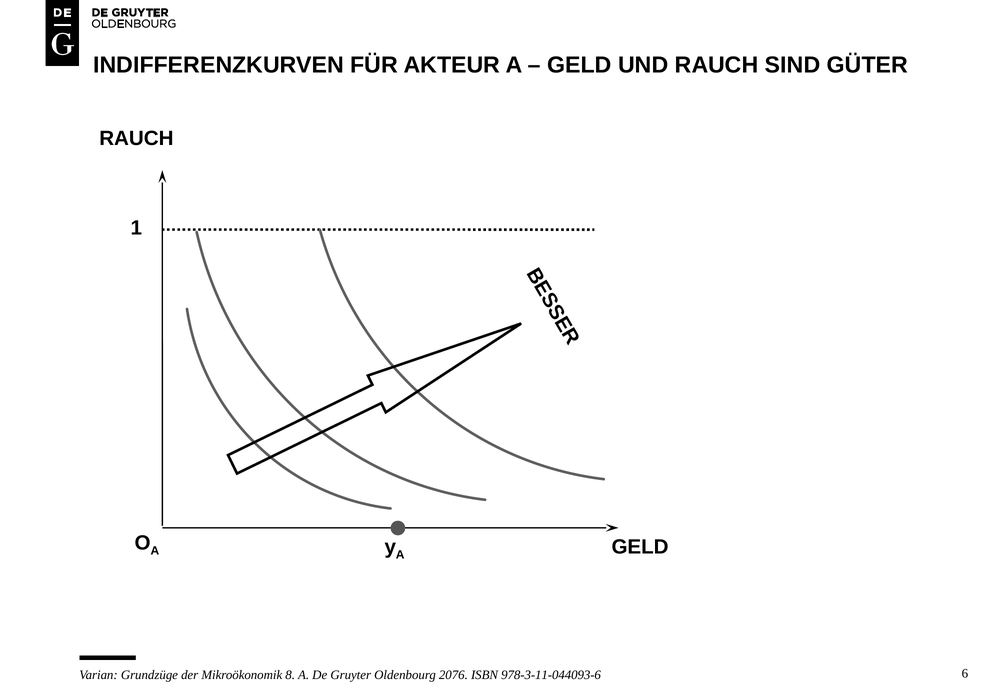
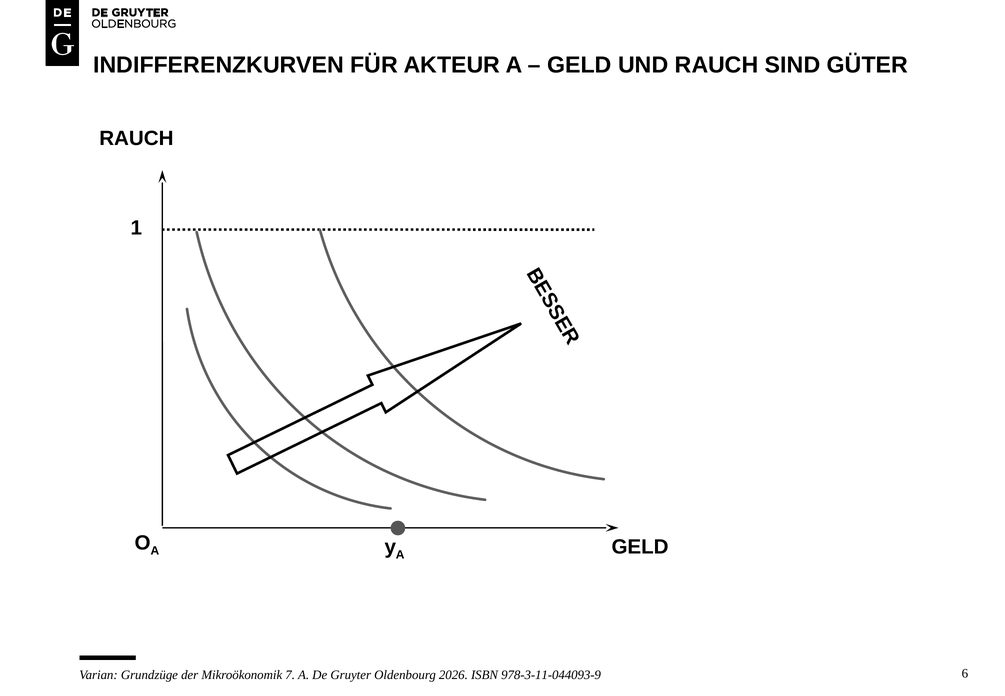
8: 8 -> 7 (290, 675)
2076: 2076 -> 2026 (453, 675)
978-3-11-044093-6: 978-3-11-044093-6 -> 978-3-11-044093-9 (551, 675)
